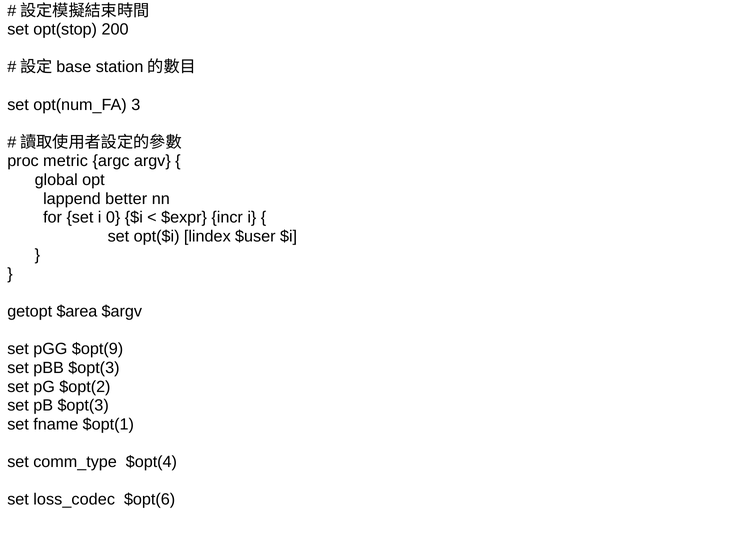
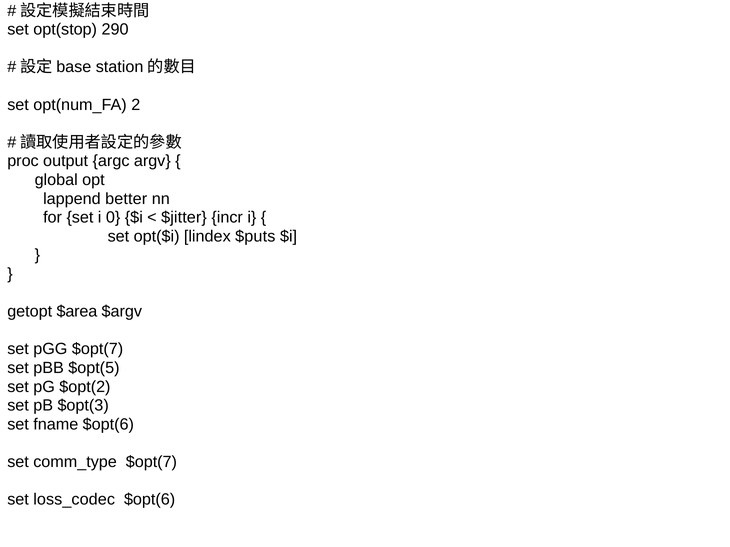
200: 200 -> 290 (115, 30)
3: 3 -> 2 (136, 105)
metric: metric -> output (66, 161)
$expr: $expr -> $jitter (184, 218)
$user: $user -> $puts (255, 237)
pGG $opt(9: $opt(9 -> $opt(7 (98, 349)
pBB $opt(3: $opt(3 -> $opt(5 (94, 368)
fname $opt(1: $opt(1 -> $opt(6 (108, 425)
comm_type $opt(4: $opt(4 -> $opt(7 (151, 462)
